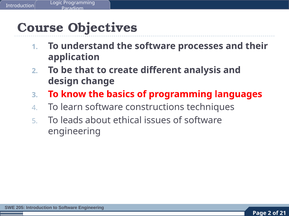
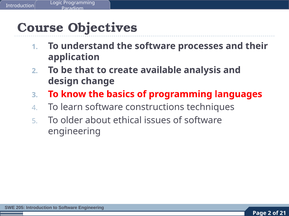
different: different -> available (161, 70)
leads: leads -> older (72, 121)
